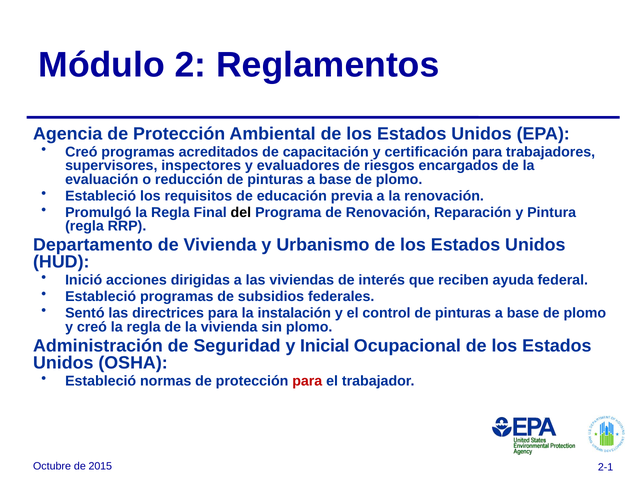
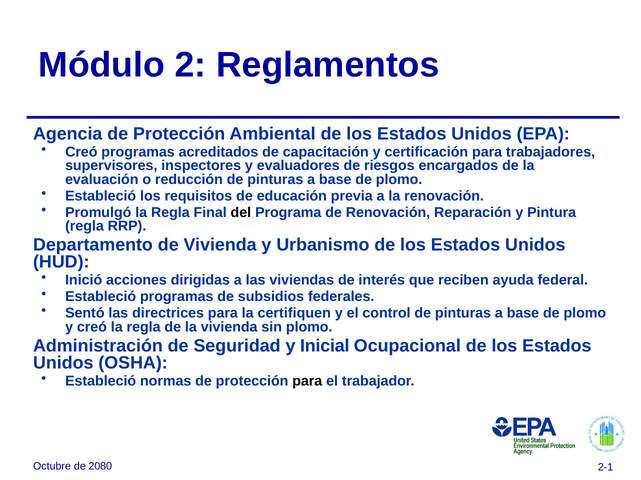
instalación: instalación -> certifiquen (294, 314)
para colour: red -> black (307, 382)
2015: 2015 -> 2080 (100, 467)
